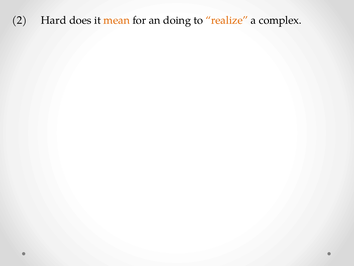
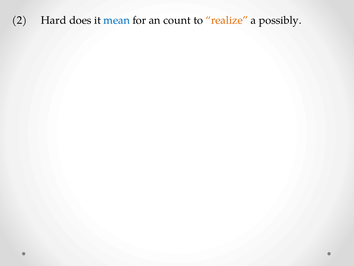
mean colour: orange -> blue (117, 20)
doing: doing -> count (177, 20)
complex: complex -> possibly (280, 20)
